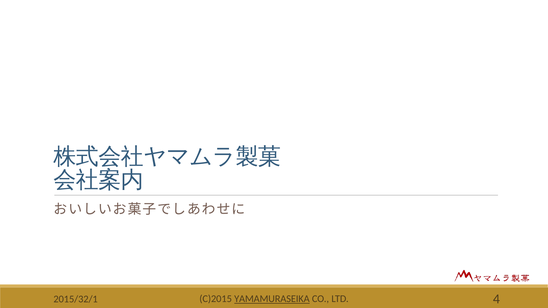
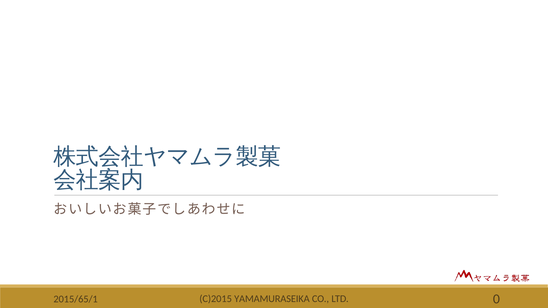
YAMAMURASEIKA underline: present -> none (272, 299)
4: 4 -> 0 (496, 299)
2015/32/1: 2015/32/1 -> 2015/65/1 (76, 299)
